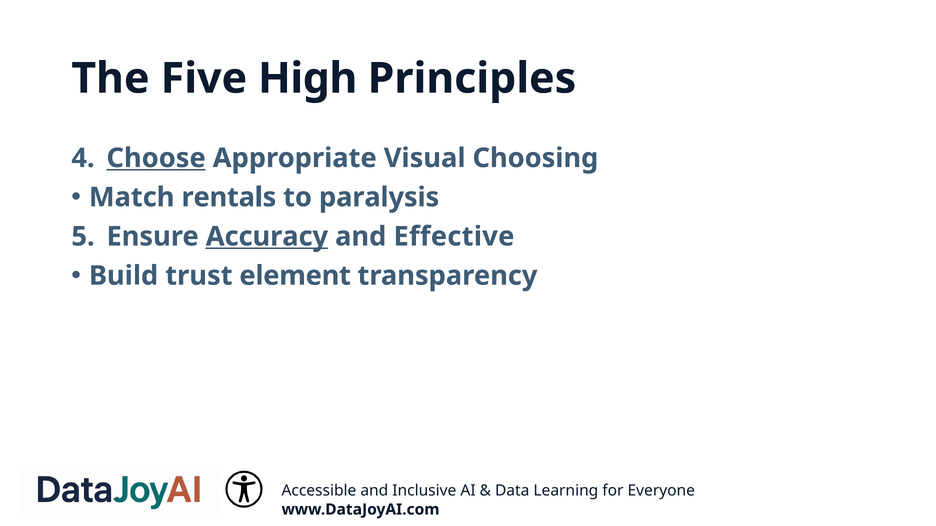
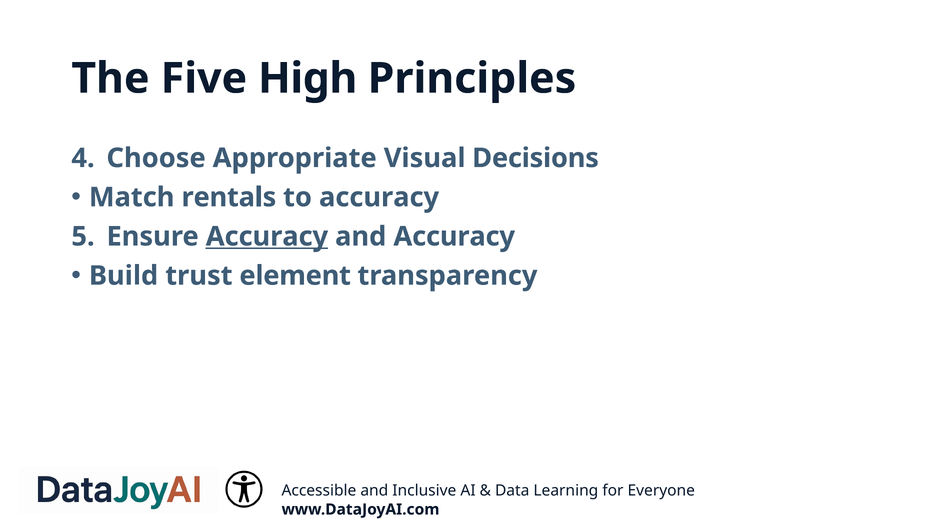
Choose underline: present -> none (156, 158)
Choosing: Choosing -> Decisions (536, 158)
to paralysis: paralysis -> accuracy (379, 197)
and Effective: Effective -> Accuracy (454, 237)
